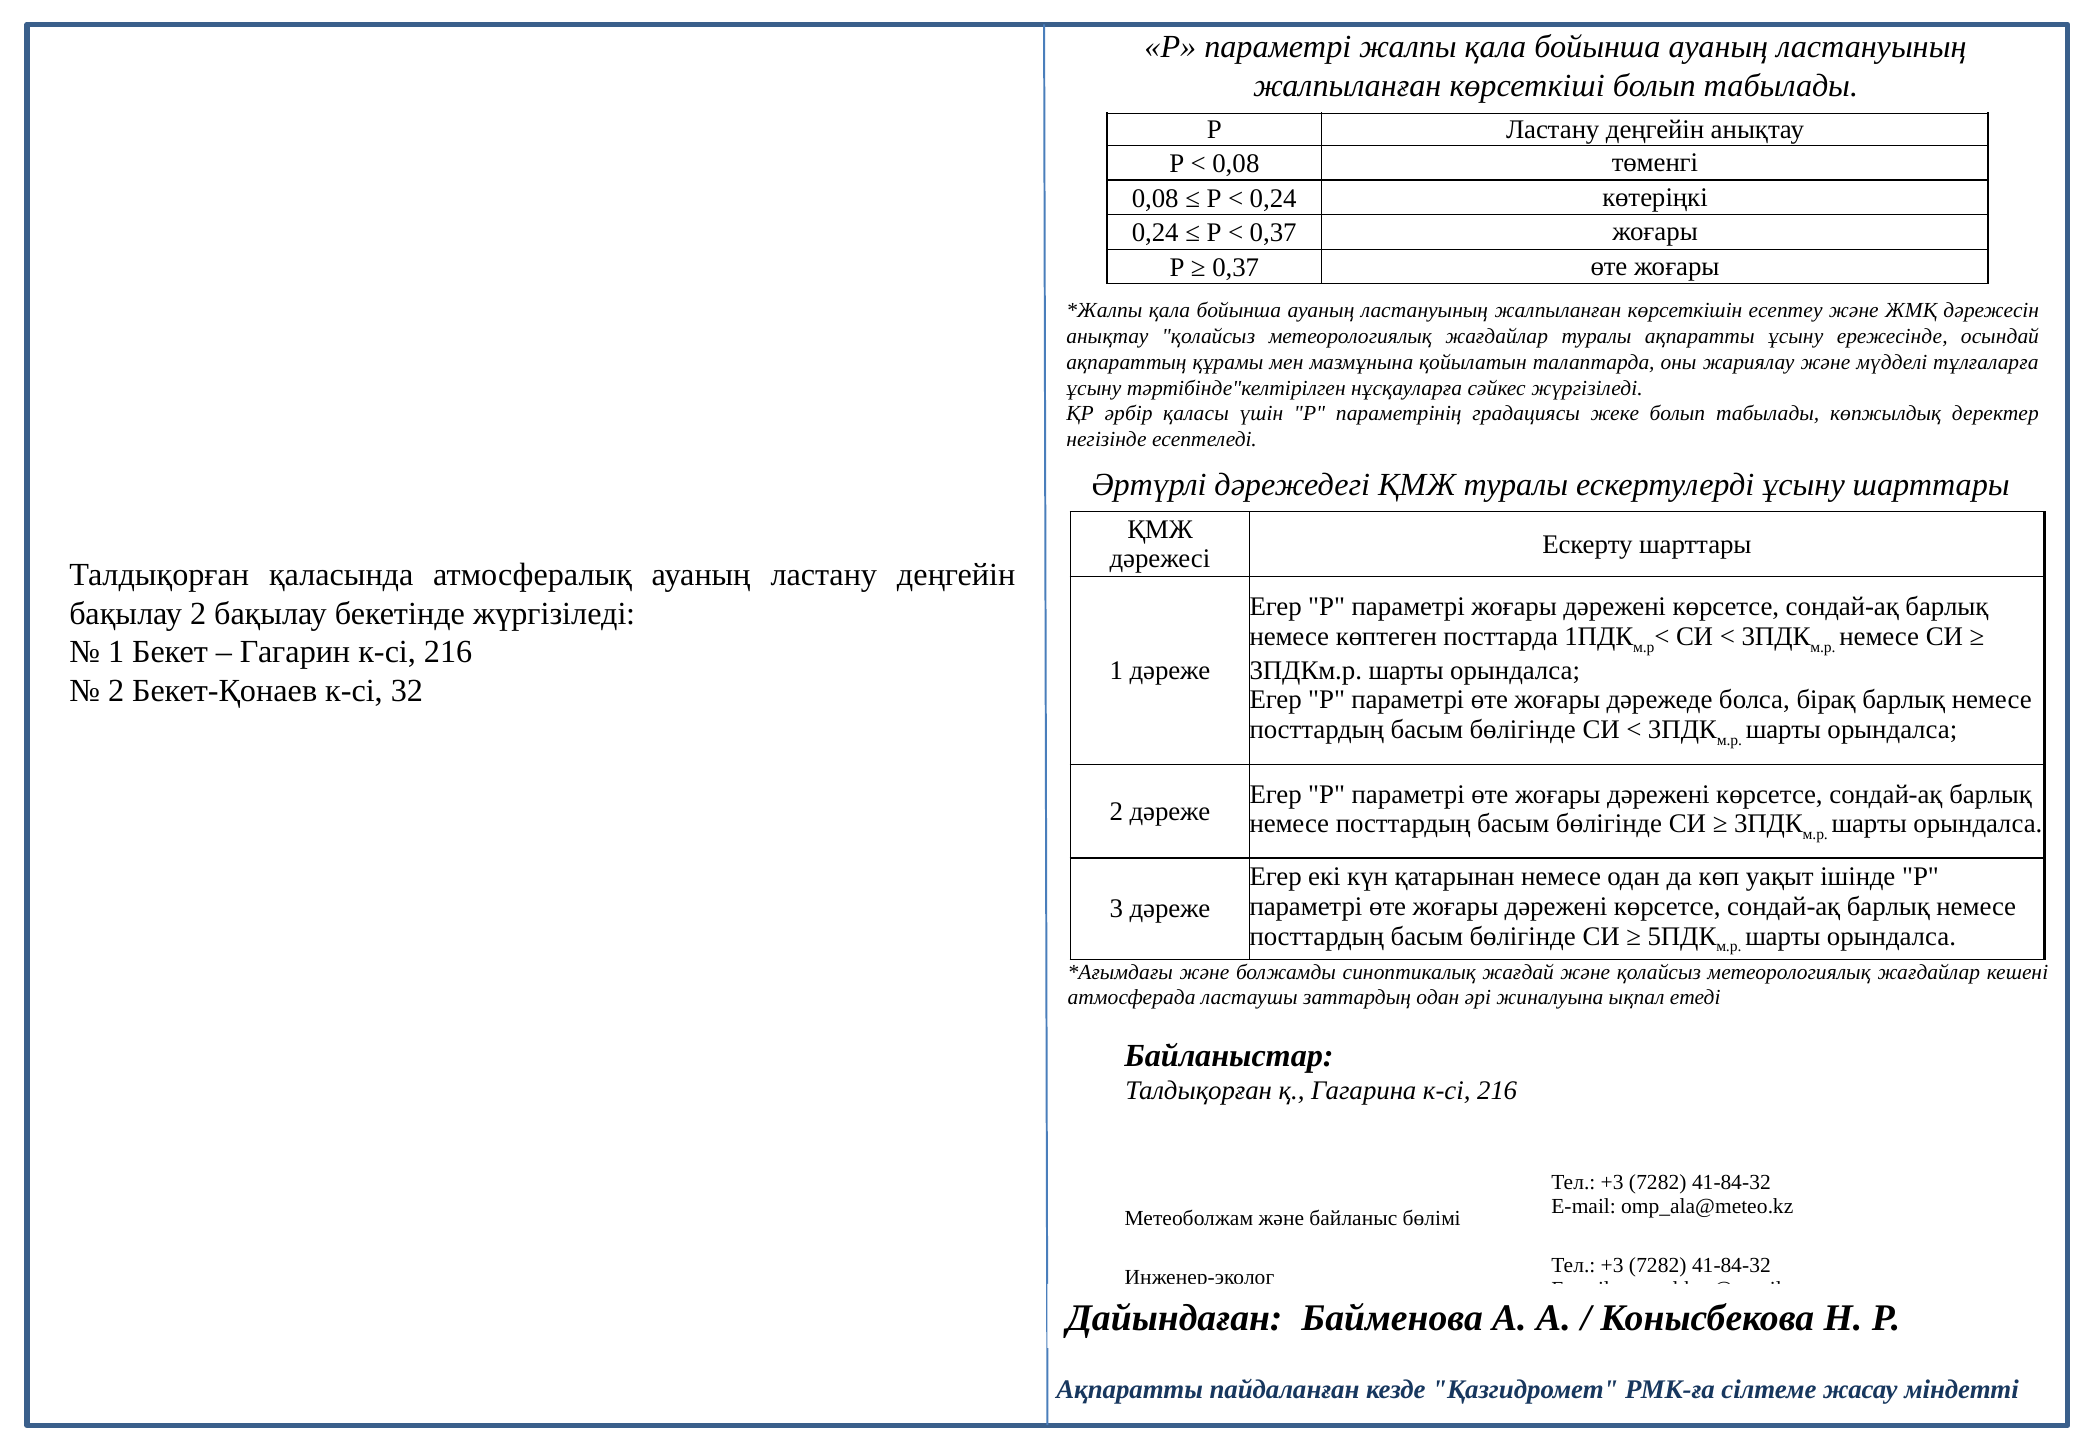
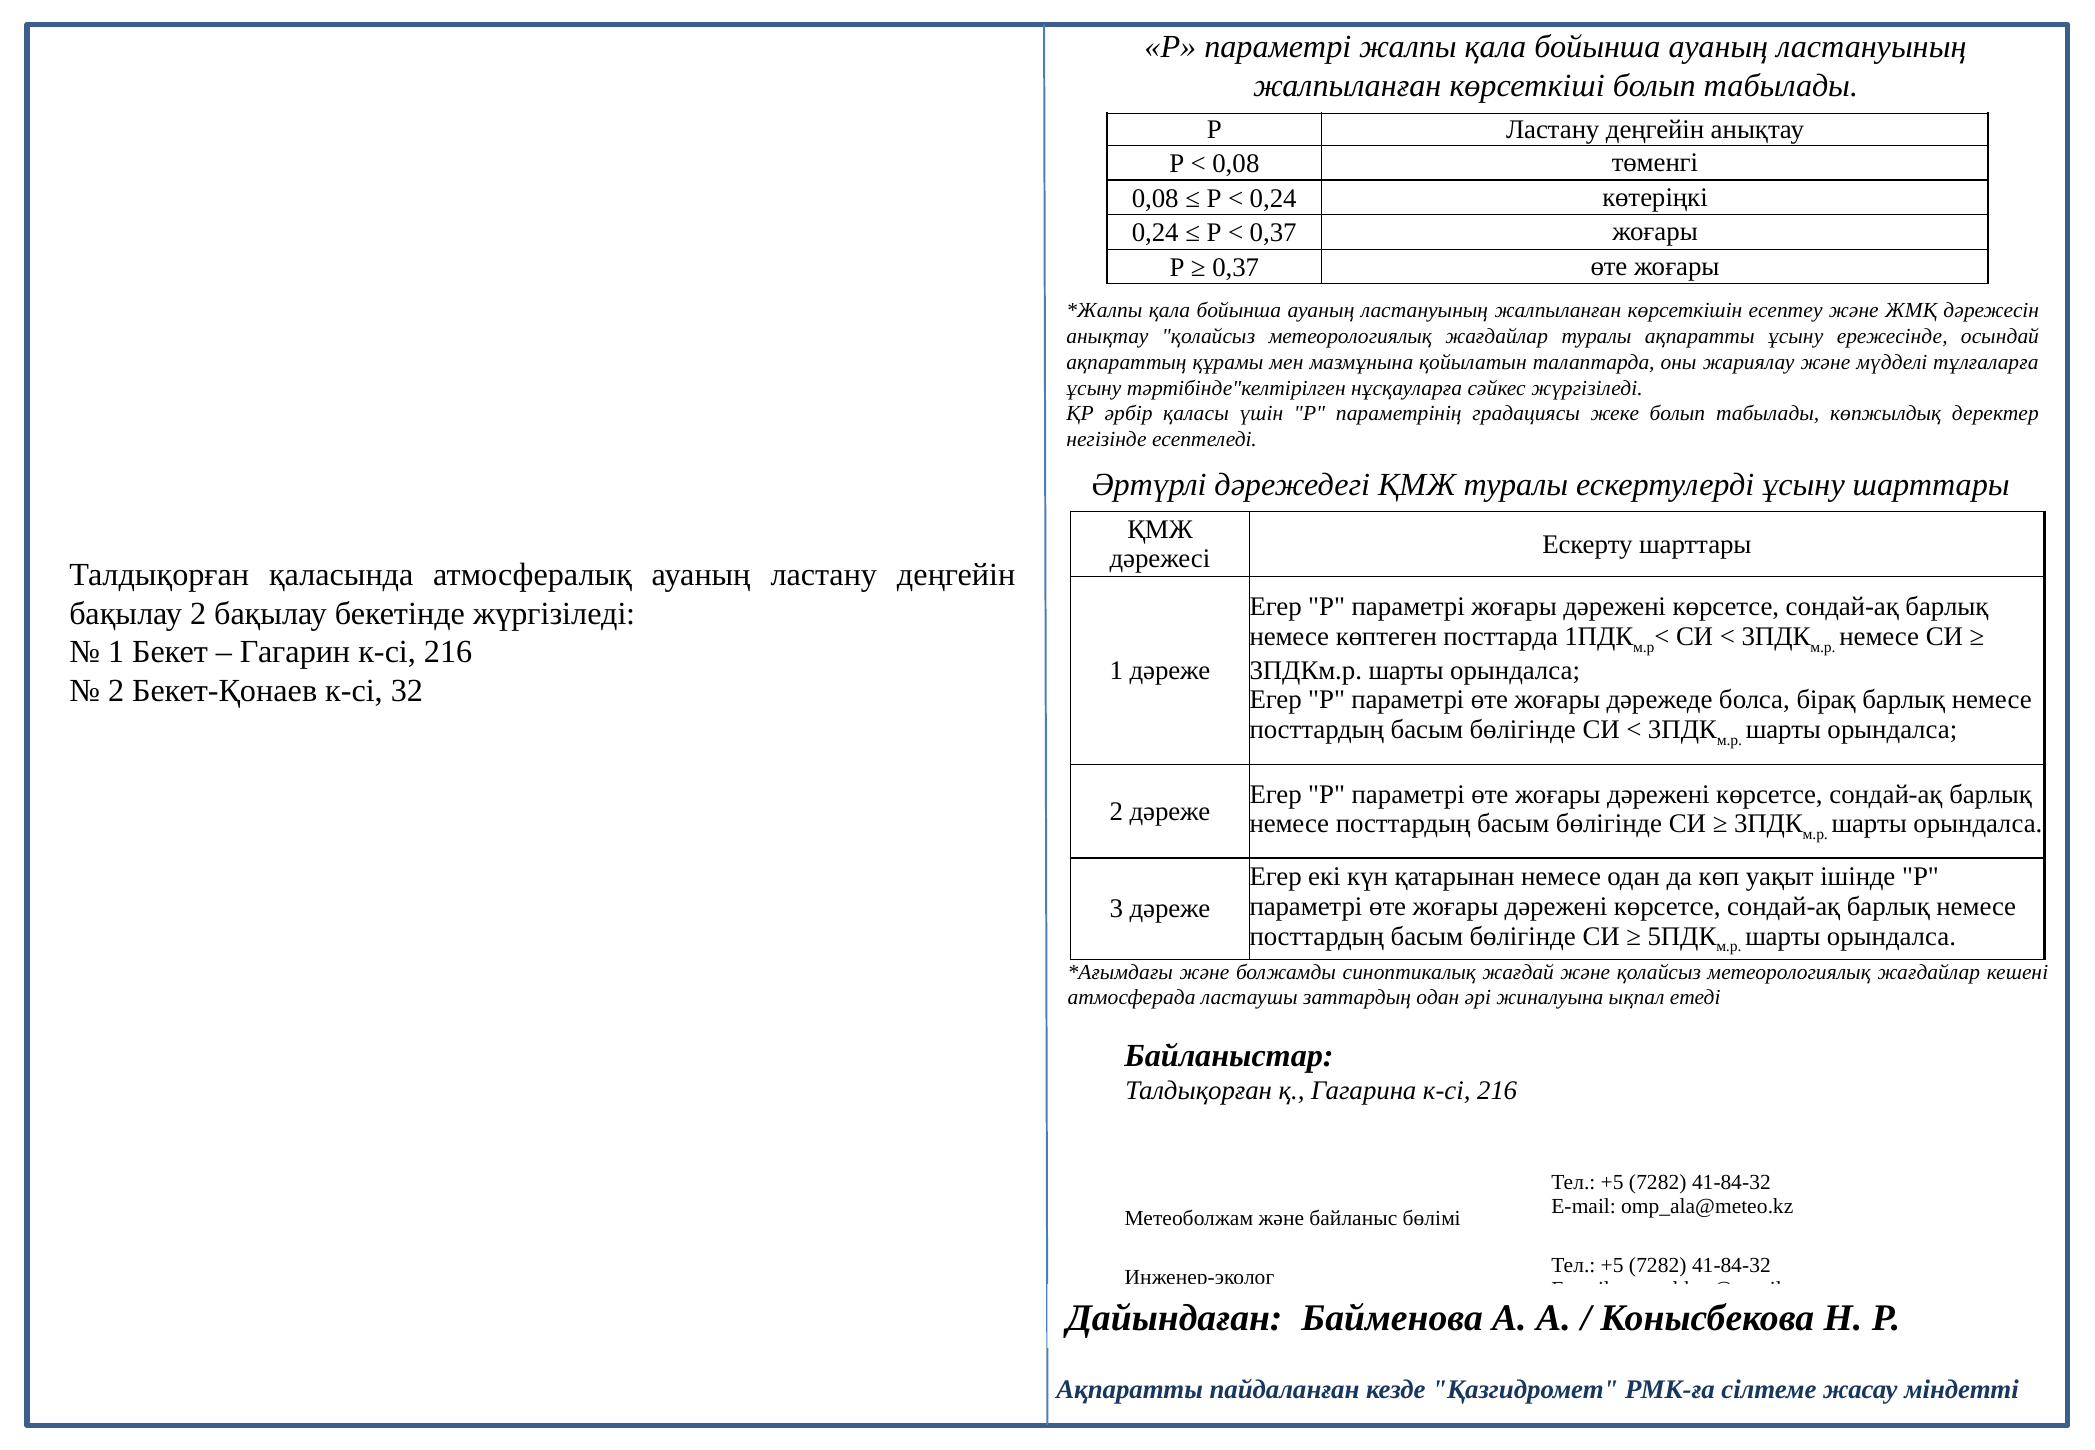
+3: +3 -> +5 (1612, 1182)
+3: +3 -> +5 (1612, 1266)
